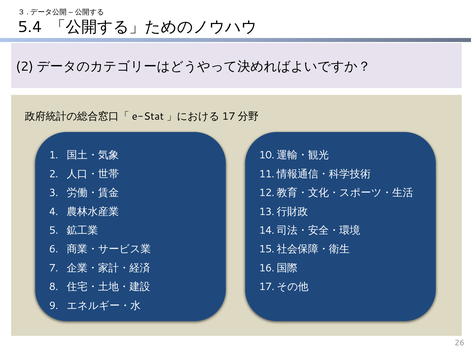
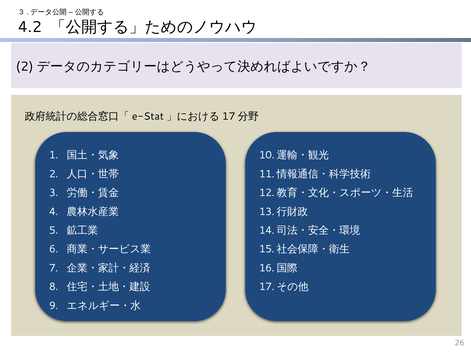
5.4: 5.4 -> 4.2 (30, 27)
